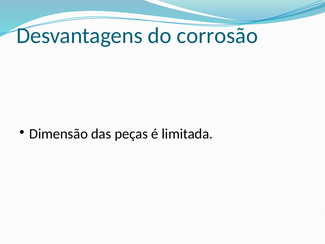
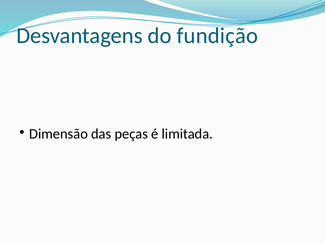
corrosão: corrosão -> fundição (217, 36)
